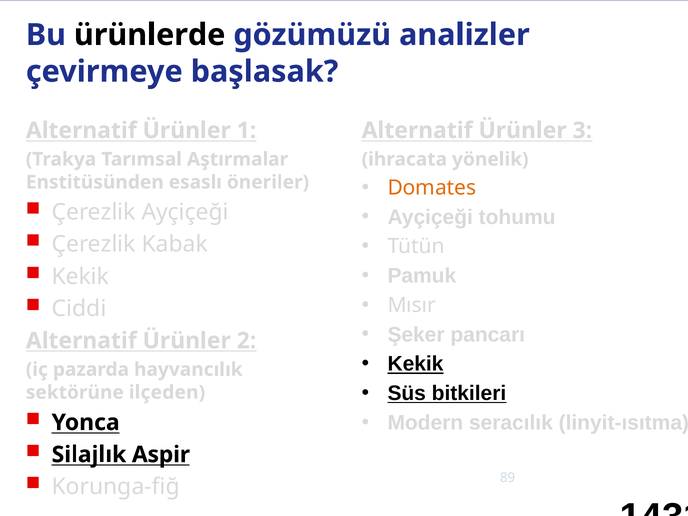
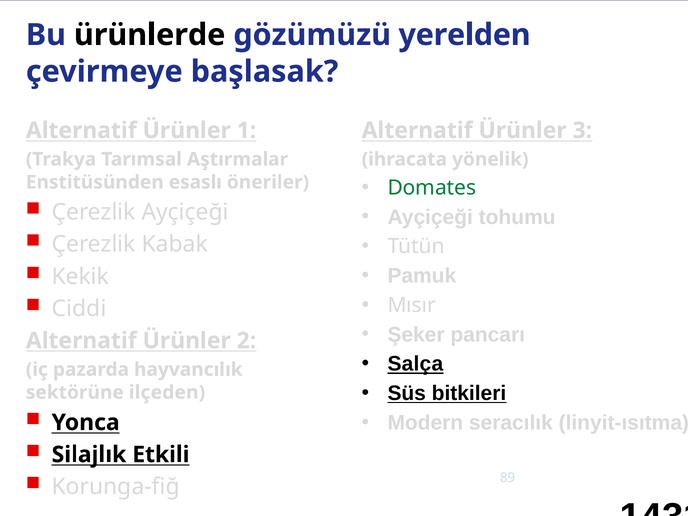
analizler: analizler -> yerelden (465, 35)
Domates colour: orange -> green (432, 188)
Kekik: Kekik -> Salça (415, 364)
Aspir: Aspir -> Etkili (161, 455)
